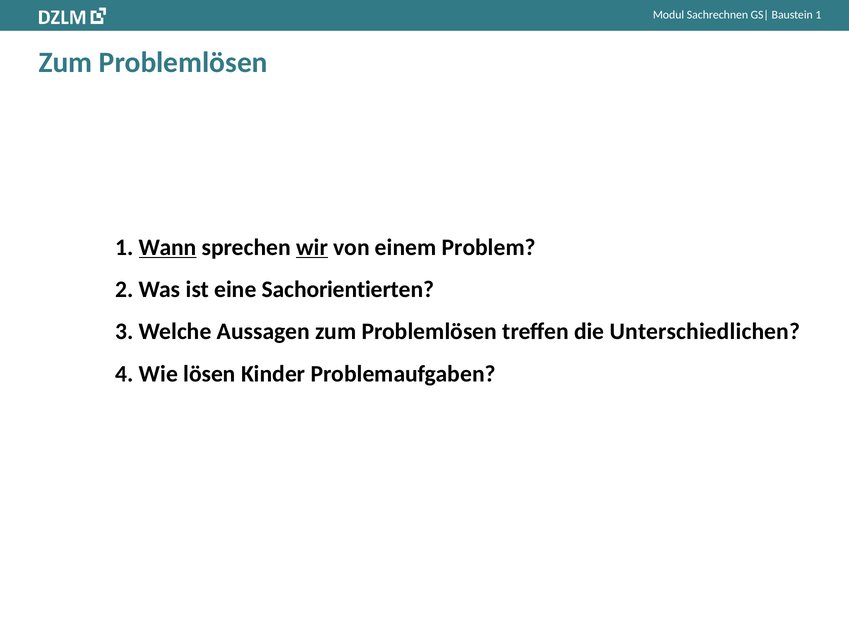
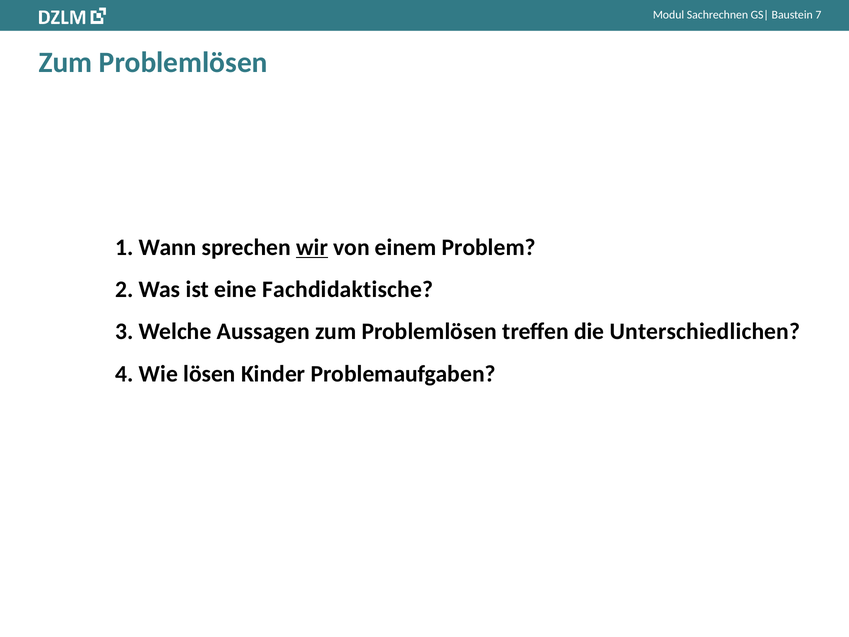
1: 1 -> 7 (818, 15)
Wann underline: present -> none (168, 247)
Sachorientierten: Sachorientierten -> Fachdidaktische (348, 289)
